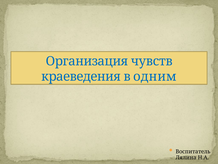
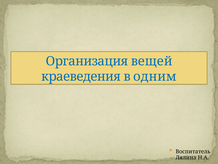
чувств: чувств -> вещей (152, 61)
